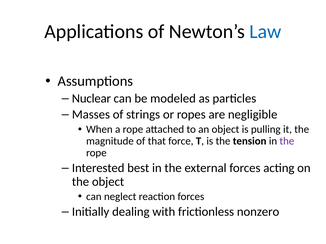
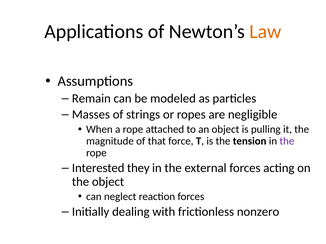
Law colour: blue -> orange (265, 32)
Nuclear: Nuclear -> Remain (91, 99)
best: best -> they (138, 168)
